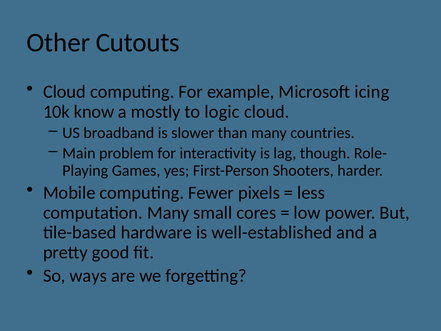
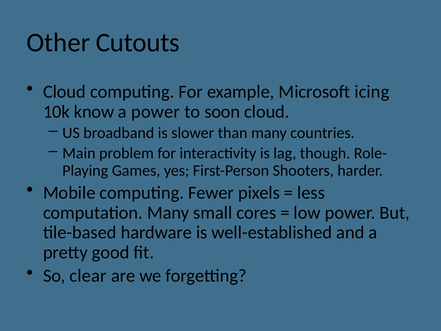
a mostly: mostly -> power (156, 112)
logic: logic -> soon (222, 112)
ways: ways -> clear (88, 276)
